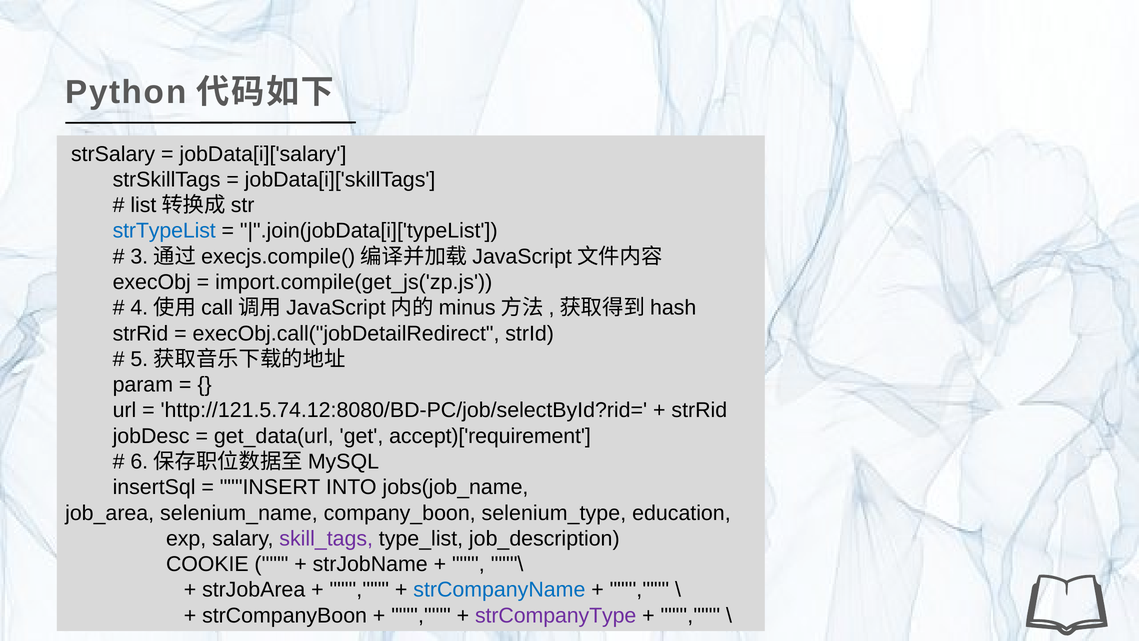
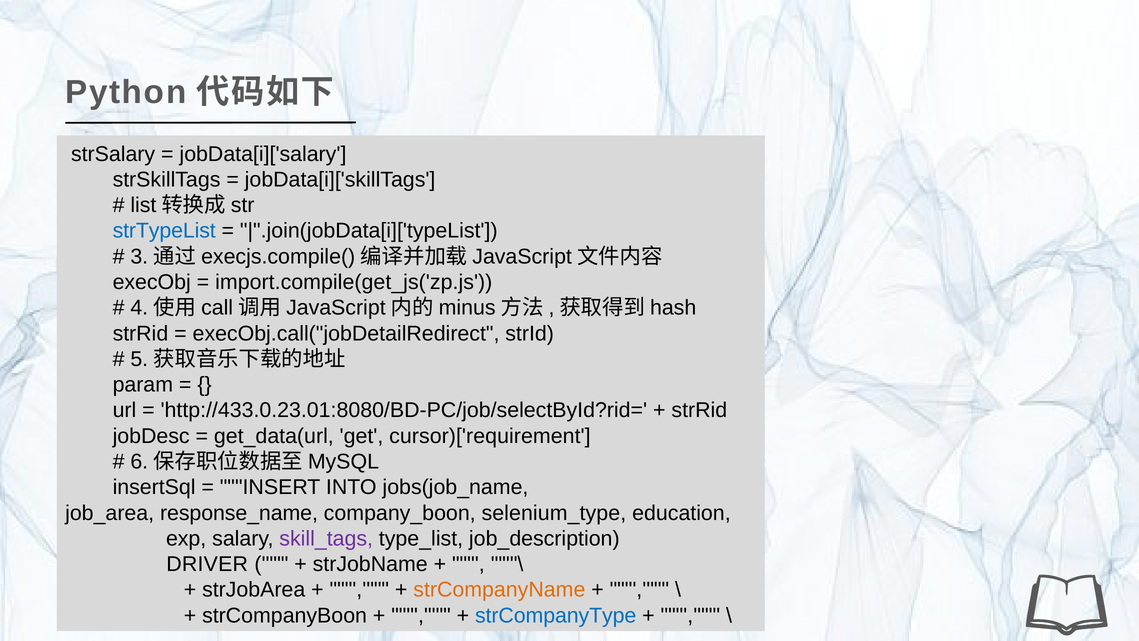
http://121.5.74.12:8080/BD-PC/job/selectById?rid=: http://121.5.74.12:8080/BD-PC/job/selectById?rid= -> http://433.0.23.01:8080/BD-PC/job/selectById?rid= (404, 410)
accept)['requirement: accept)['requirement -> cursor)['requirement (490, 436)
selenium_name: selenium_name -> response_name (239, 513)
COOKIE: COOKIE -> DRIVER (207, 564)
strCompanyName colour: blue -> orange (499, 590)
strCompanyType colour: purple -> blue (556, 615)
